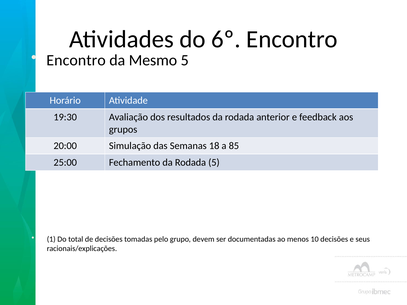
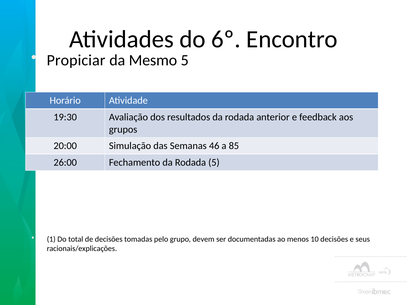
Encontro: Encontro -> Propiciar (76, 60)
18: 18 -> 46 (214, 146)
25:00: 25:00 -> 26:00 (65, 163)
